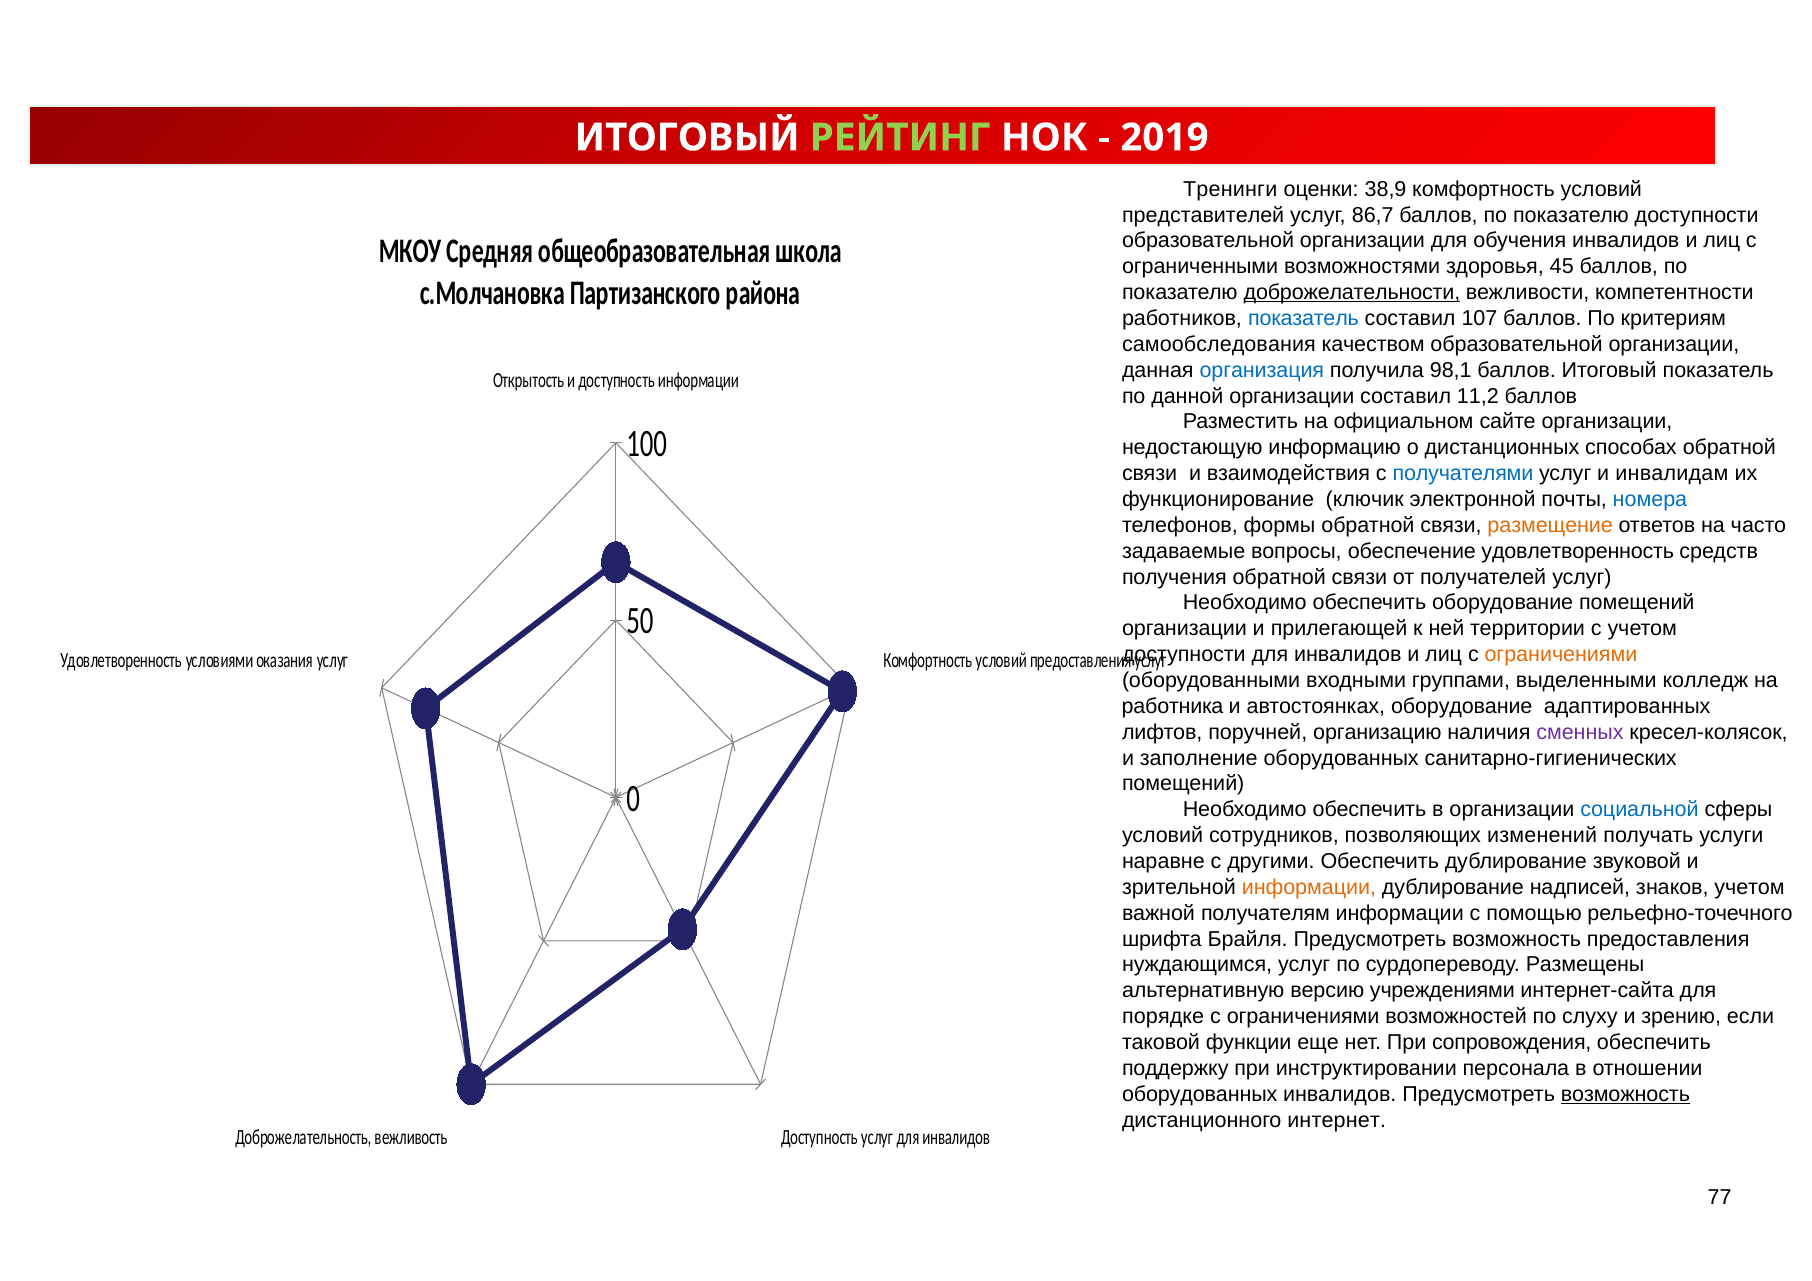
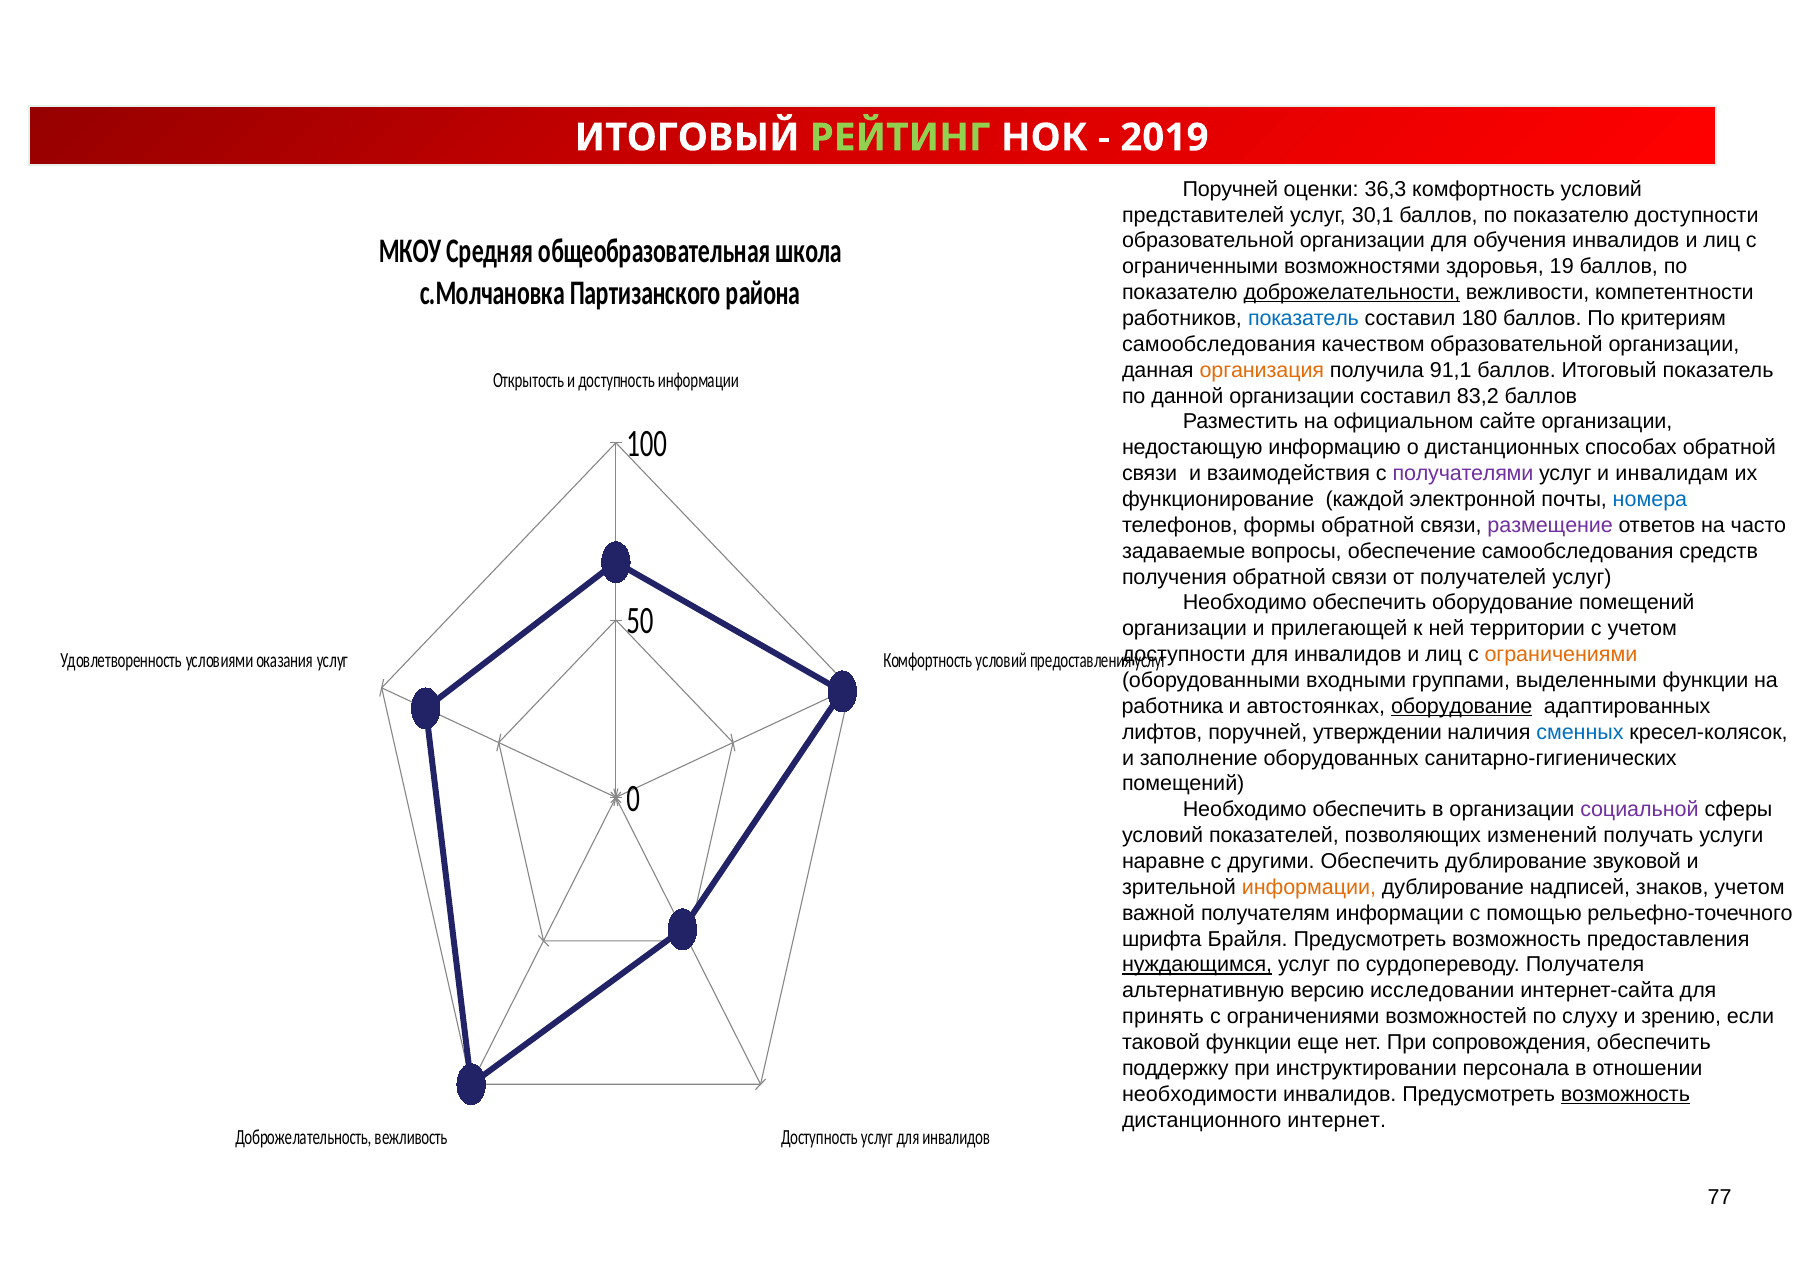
Тренинги: Тренинги -> Поручней (1230, 189)
38,9: 38,9 -> 36,3 (1386, 189)
86,7: 86,7 -> 30,1 (1373, 215)
45: 45 -> 19 (1562, 267)
107: 107 -> 180 (1479, 318)
организация colour: blue -> orange (1262, 370)
98,1: 98,1 -> 91,1 (1451, 370)
11,2: 11,2 -> 83,2 (1478, 396)
получателями colour: blue -> purple (1463, 474)
ключик: ключик -> каждой (1365, 500)
размещение colour: orange -> purple (1550, 525)
обеспечение удовлетворенность: удовлетворенность -> самообследования (1578, 551)
выделенными колледж: колледж -> функции (1705, 681)
оборудование underline: none -> present (1462, 706)
организацию: организацию -> утверждении (1377, 732)
сменных colour: purple -> blue (1580, 732)
социальной colour: blue -> purple (1639, 810)
сотрудников: сотрудников -> показателей (1274, 836)
нуждающимся underline: none -> present (1197, 965)
Размещены: Размещены -> Получателя (1585, 965)
учреждениями: учреждениями -> исследовании (1442, 991)
порядке: порядке -> принять (1163, 1017)
оборудованных: оборудованных -> необходимости (1200, 1094)
